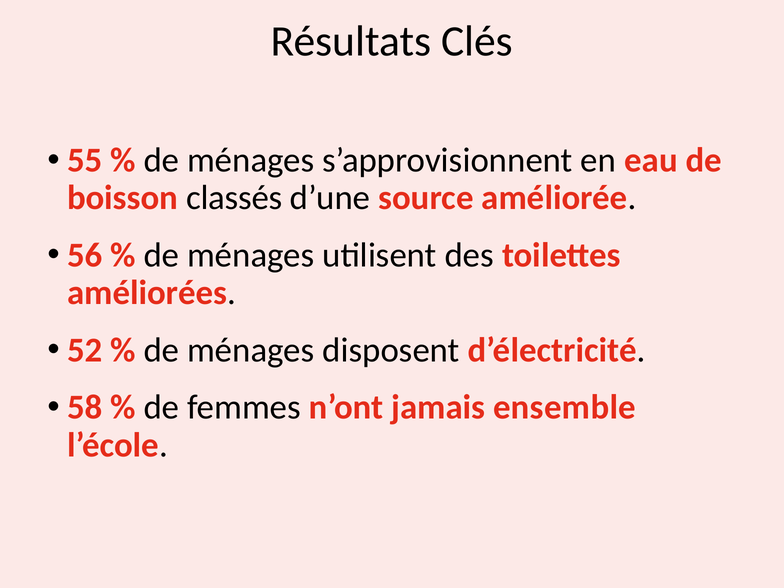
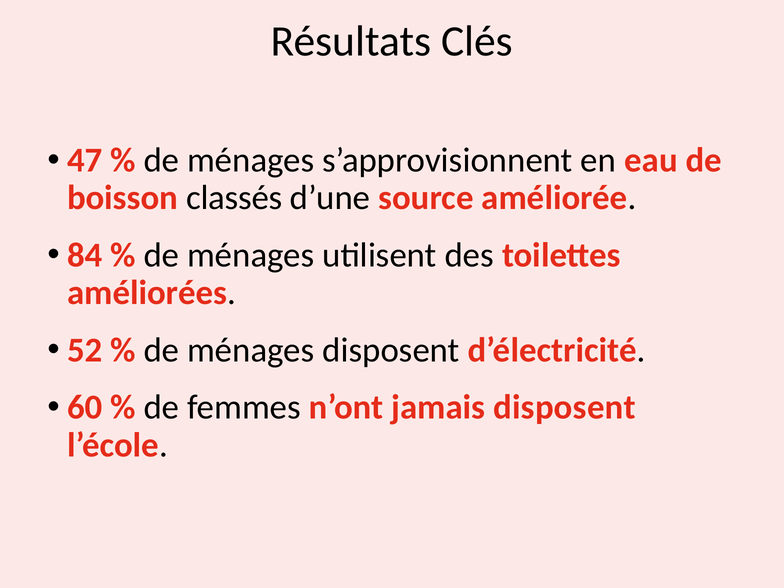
55: 55 -> 47 (85, 160)
56: 56 -> 84 (85, 255)
58: 58 -> 60 (85, 407)
jamais ensemble: ensemble -> disposent (565, 407)
